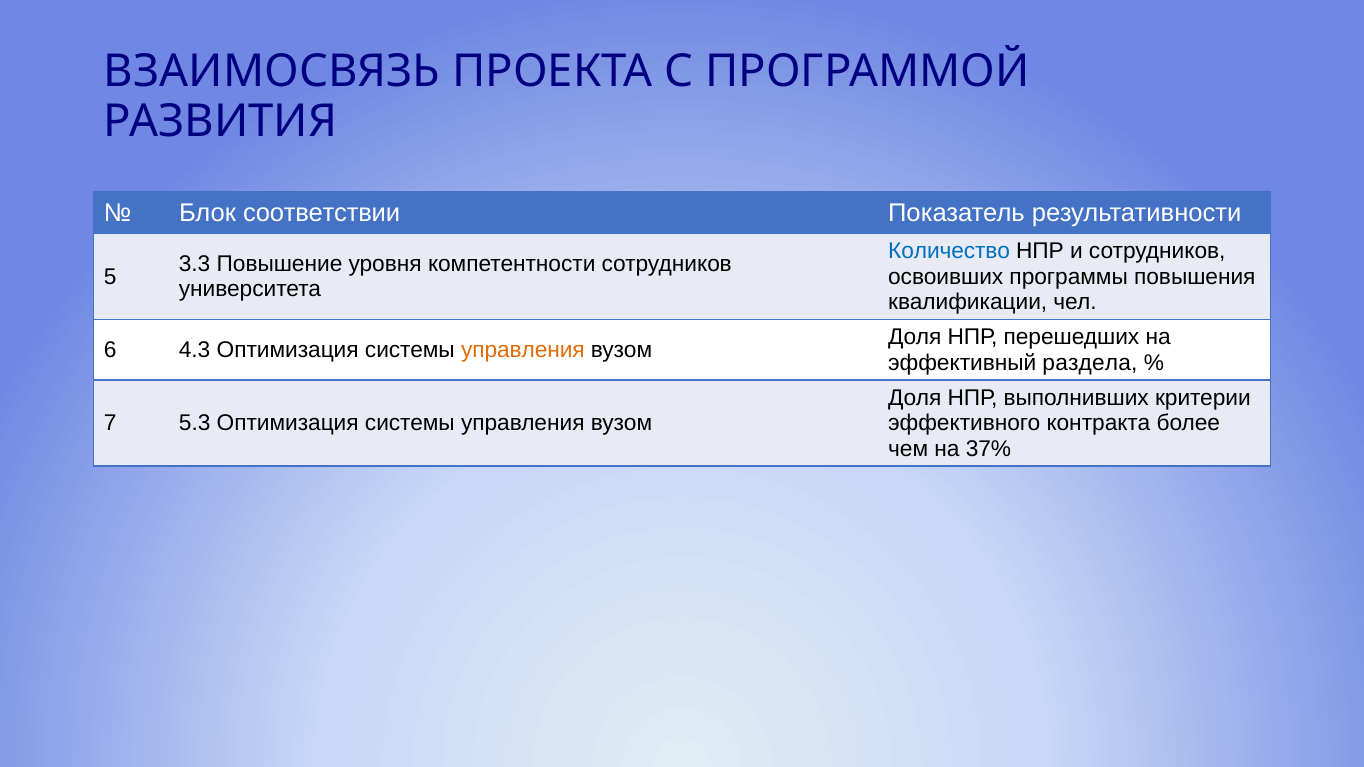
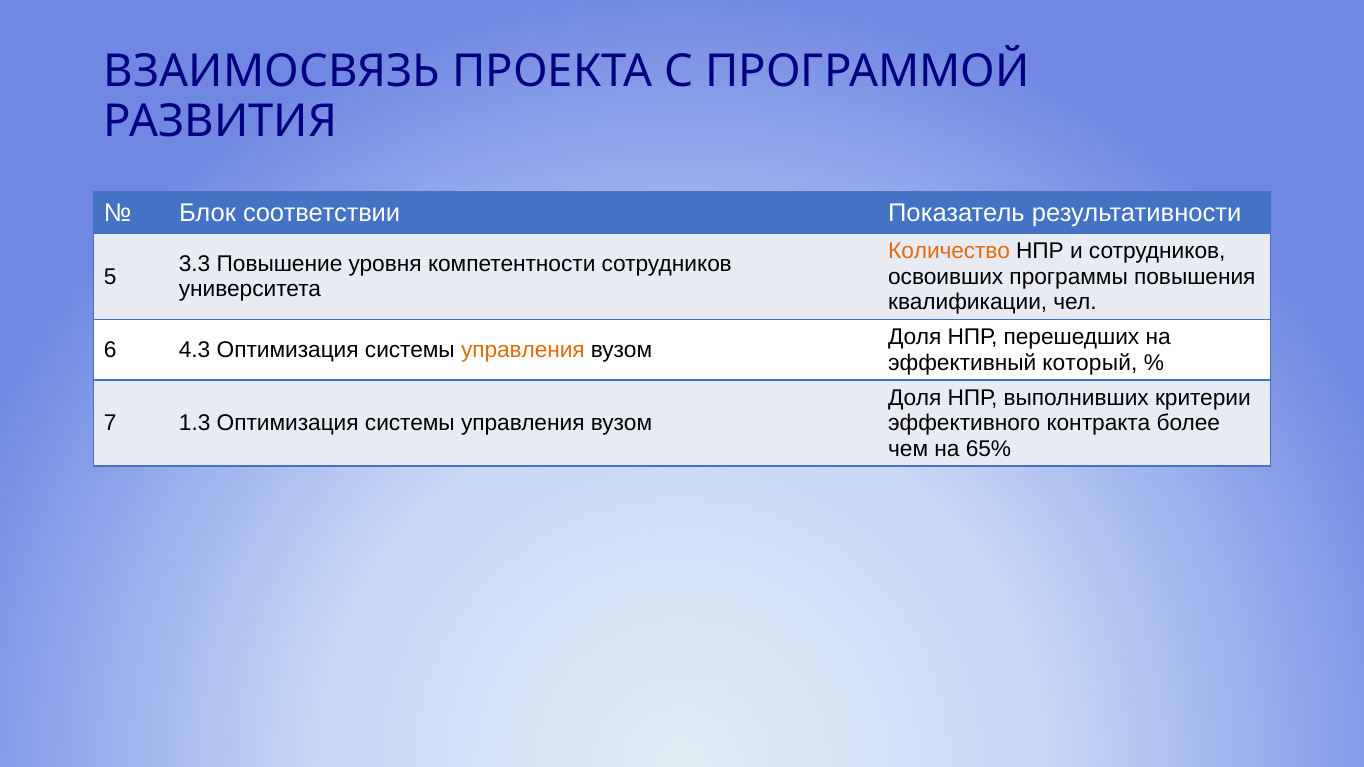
Количество colour: blue -> orange (949, 251)
раздела: раздела -> который (1090, 363)
5.3: 5.3 -> 1.3 (195, 423)
37%: 37% -> 65% (989, 449)
